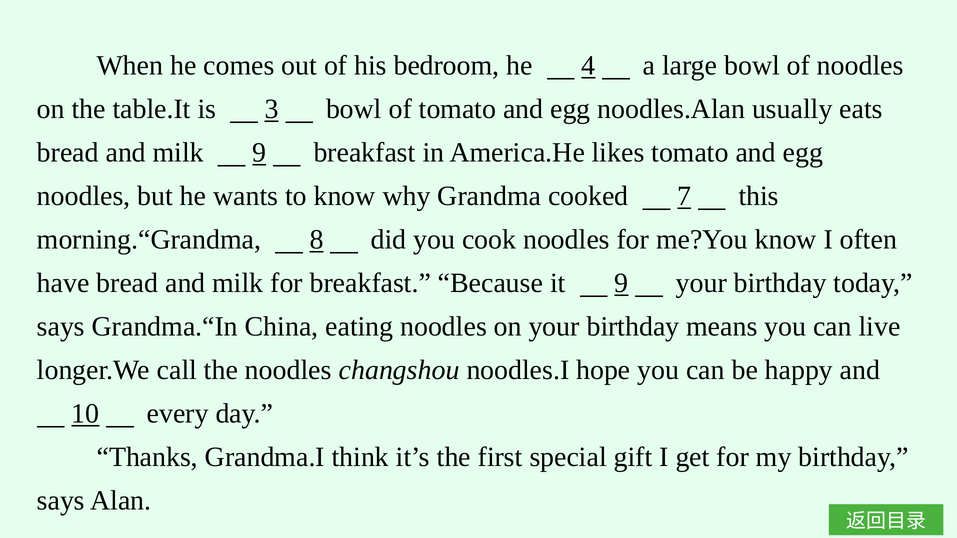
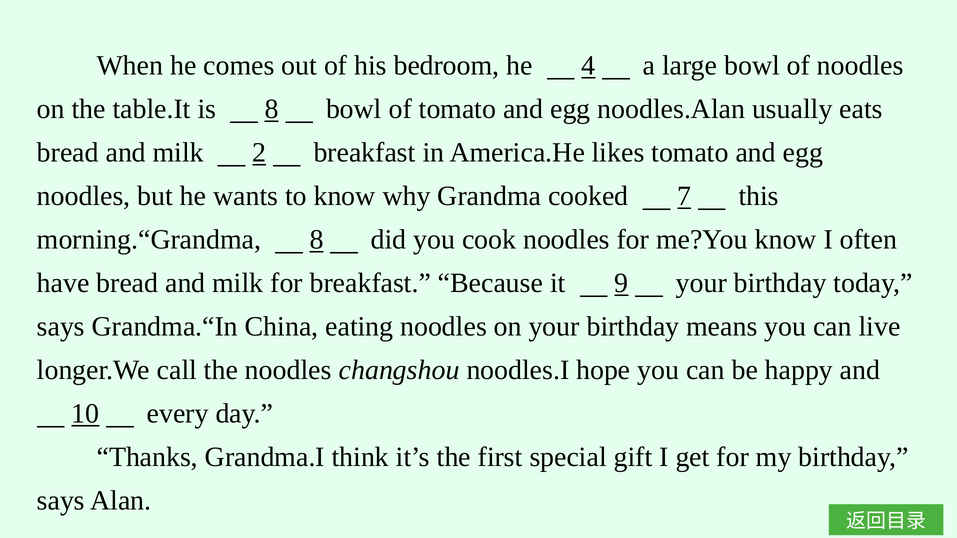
is 3: 3 -> 8 (272, 109)
milk 9: 9 -> 2 (259, 153)
